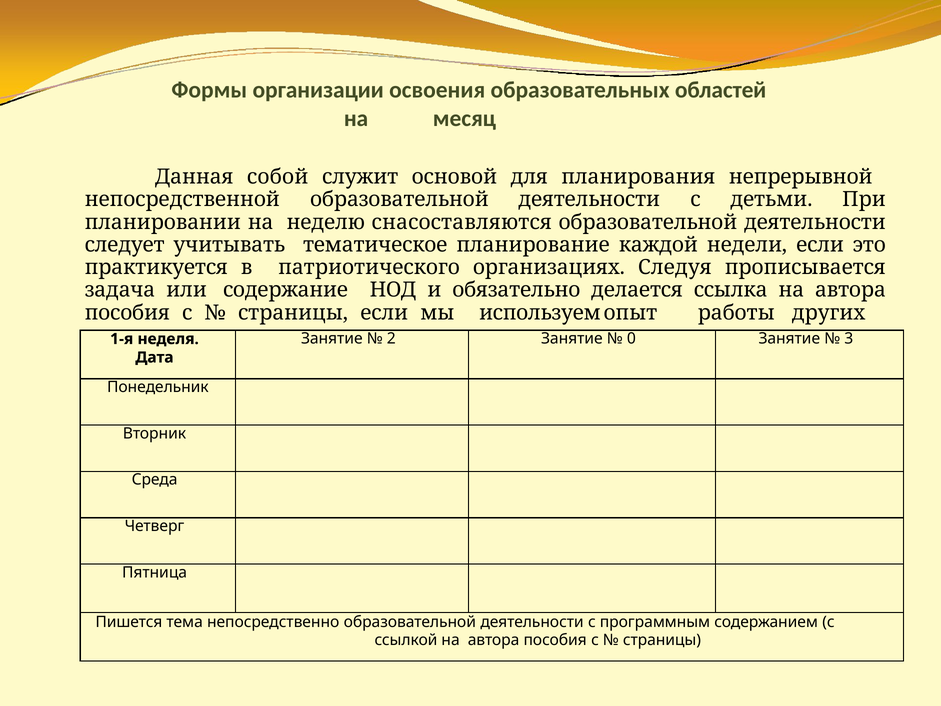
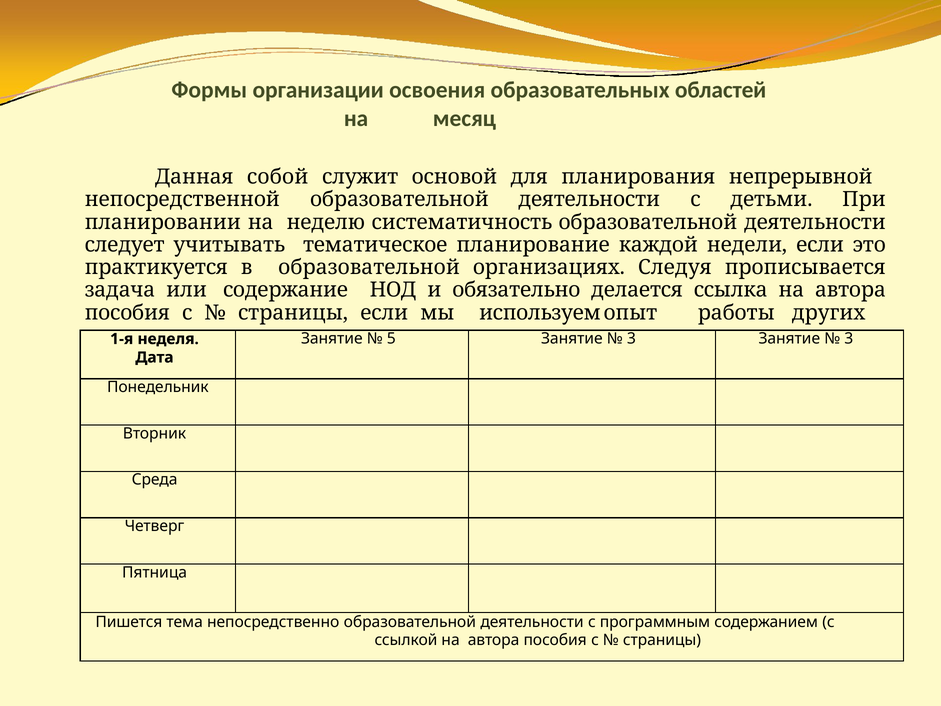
снасоставляются: снасоставляются -> систематичность (462, 222)
в патриотического: патриотического -> образовательной (369, 267)
2: 2 -> 5 (391, 338)
0: 0 -> 3 (631, 338)
